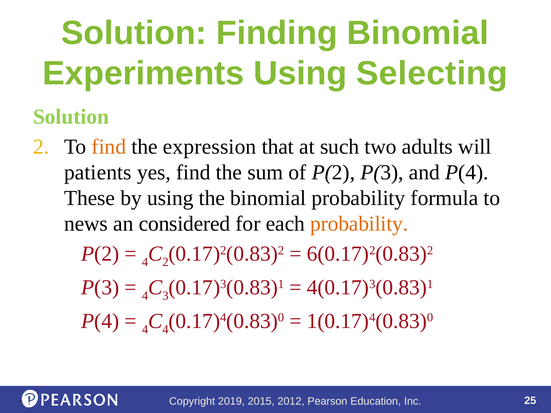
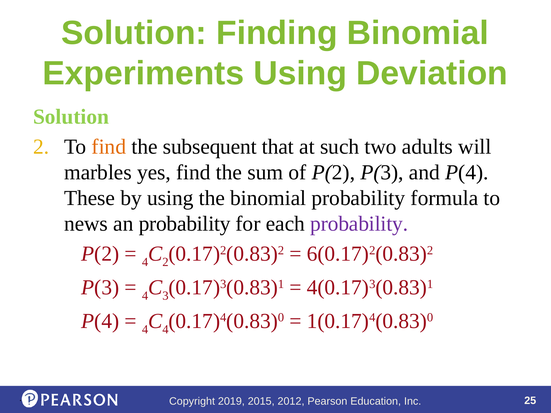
Selecting: Selecting -> Deviation (432, 74)
expression: expression -> subsequent (210, 147)
patients: patients -> marbles (98, 173)
an considered: considered -> probability (185, 224)
probability colour: orange -> purple (359, 224)
